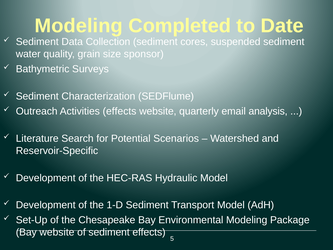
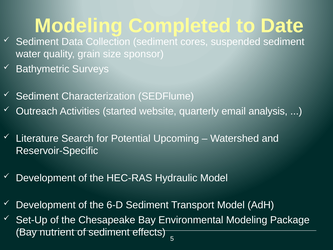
Activities effects: effects -> started (120, 111)
Scenarios: Scenarios -> Upcoming (176, 138)
1-D: 1-D -> 6-D (115, 205)
Bay website: website -> nutrient (57, 232)
